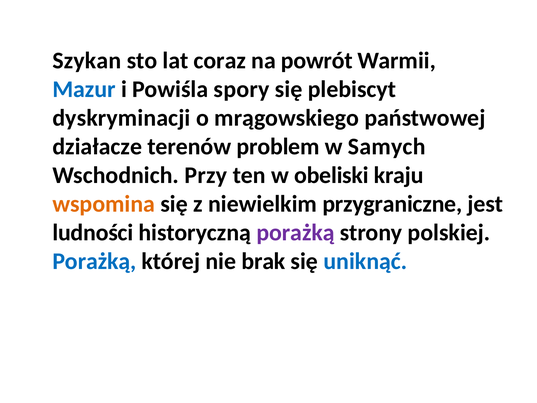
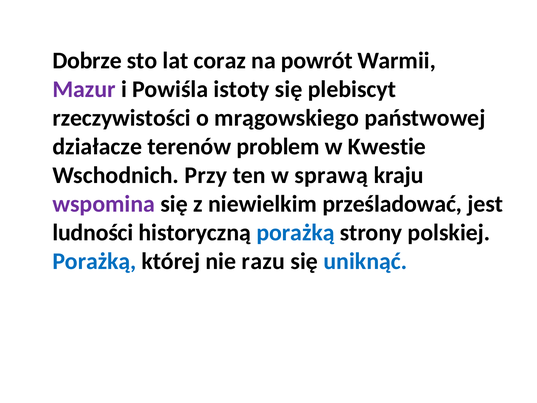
Szykan: Szykan -> Dobrze (87, 61)
Mazur colour: blue -> purple (84, 89)
spory: spory -> istoty (242, 89)
dyskryminacji: dyskryminacji -> rzeczywistości (122, 118)
Samych: Samych -> Kwestie (387, 147)
obeliski: obeliski -> sprawą (331, 175)
wspomina colour: orange -> purple (104, 204)
przygraniczne: przygraniczne -> prześladować (392, 204)
porażką colour: purple -> blue (295, 233)
brak: brak -> razu (263, 261)
